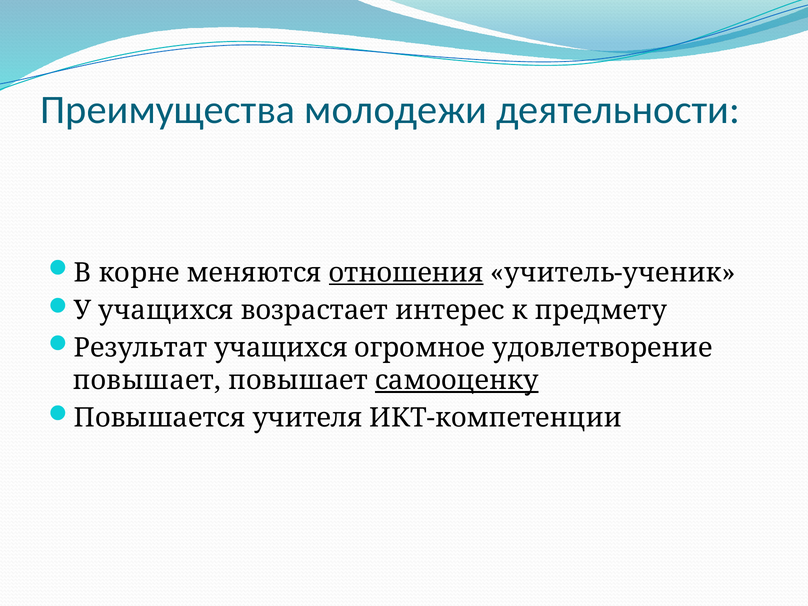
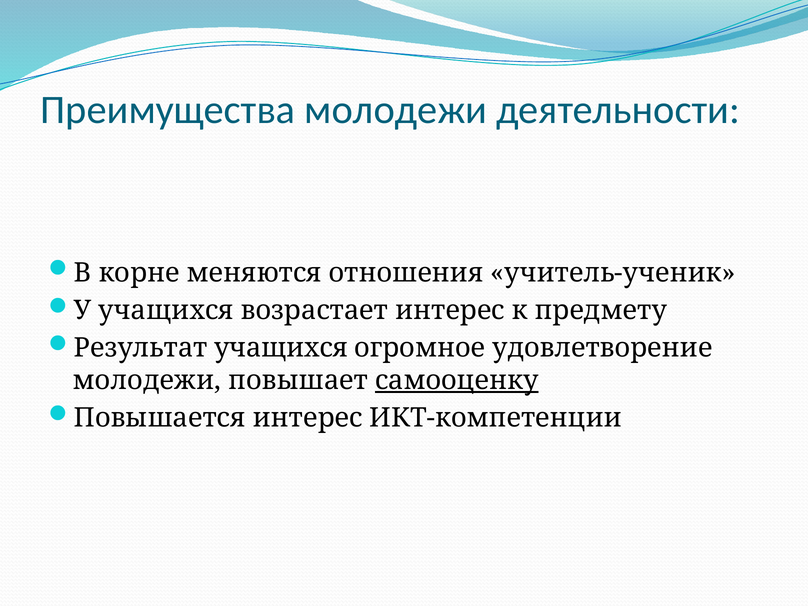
отношения underline: present -> none (406, 273)
повышает: повышает -> молодежи (147, 380)
Повышается учителя: учителя -> интерес (307, 418)
